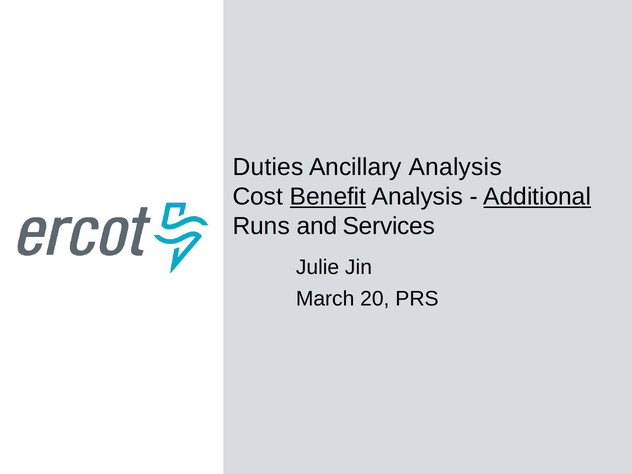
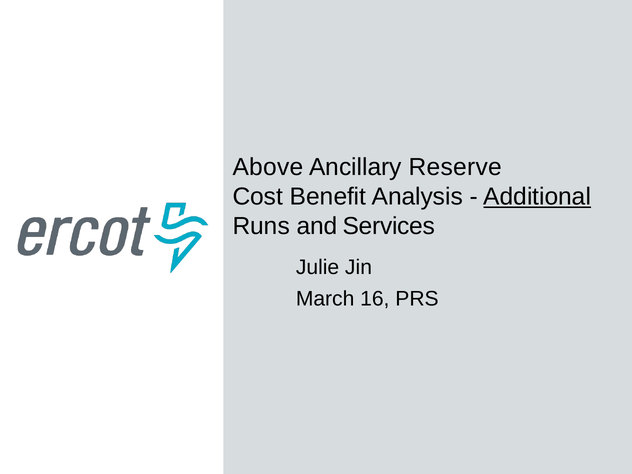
Duties: Duties -> Above (268, 167)
Ancillary Analysis: Analysis -> Reserve (455, 167)
Benefit underline: present -> none (328, 197)
20: 20 -> 16 (375, 299)
